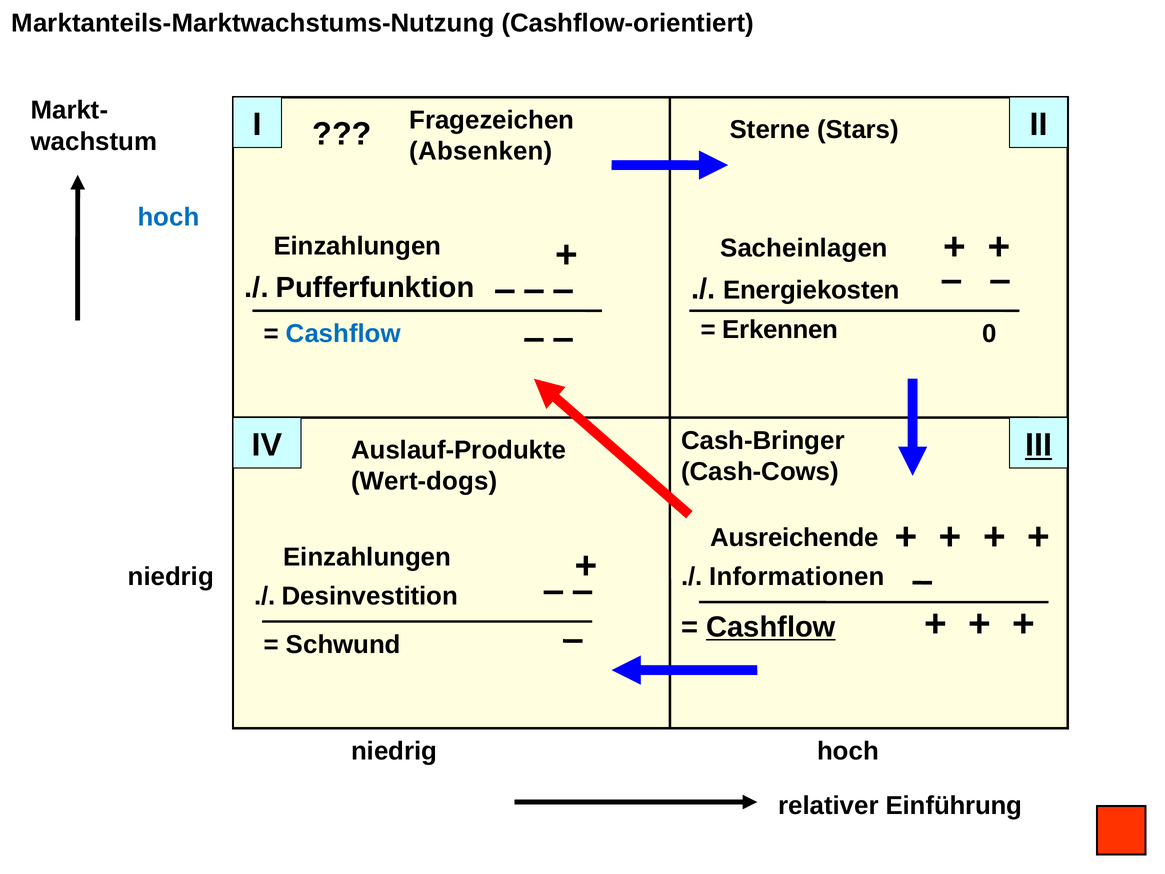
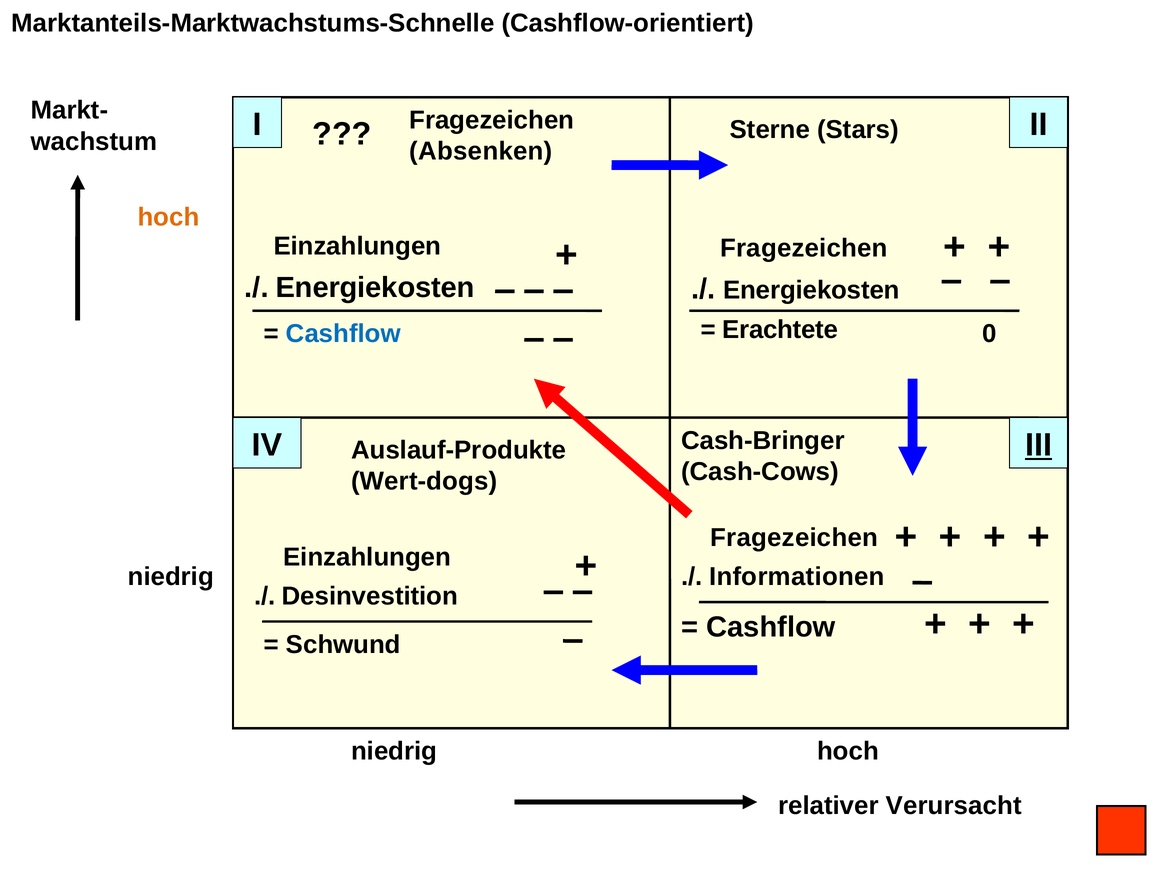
Marktanteils-Marktwachstums-Nutzung: Marktanteils-Marktwachstums-Nutzung -> Marktanteils-Marktwachstums-Schnelle (253, 23)
hoch colour: blue -> orange (169, 217)
Sacheinlagen: Sacheinlagen -> Fragezeichen (804, 248)
Pufferfunktion: Pufferfunktion -> Energiekosten (375, 287)
Erkennen: Erkennen -> Erachtete (780, 330)
Ausreichende: Ausreichende -> Fragezeichen (794, 538)
Cashflow underline: present -> none (771, 627)
Einführung: Einführung -> Verursacht (954, 805)
